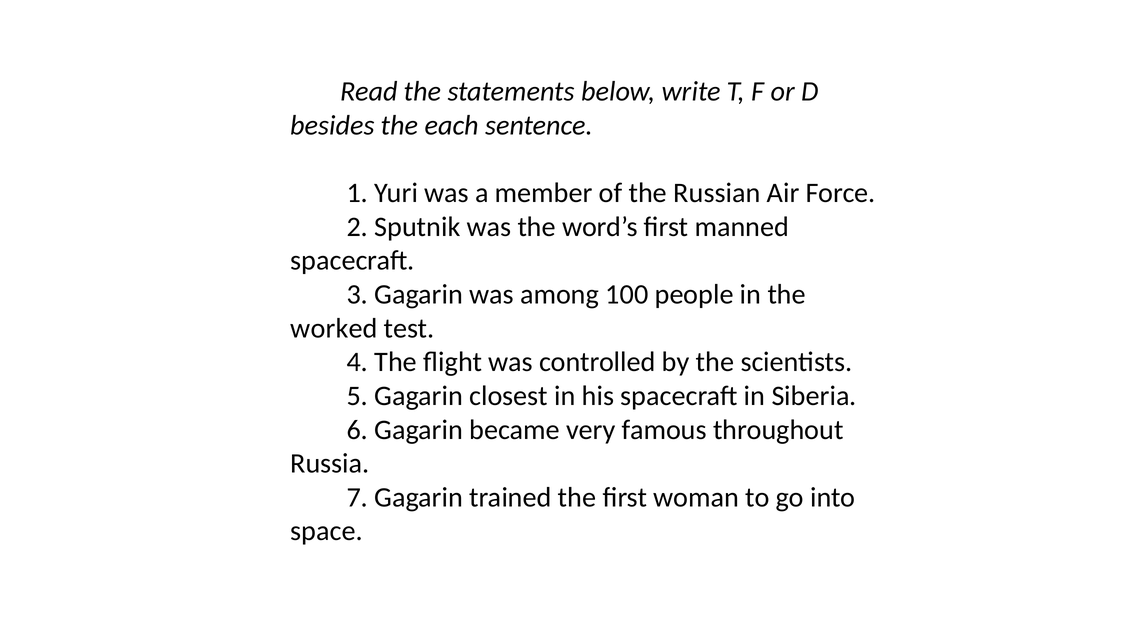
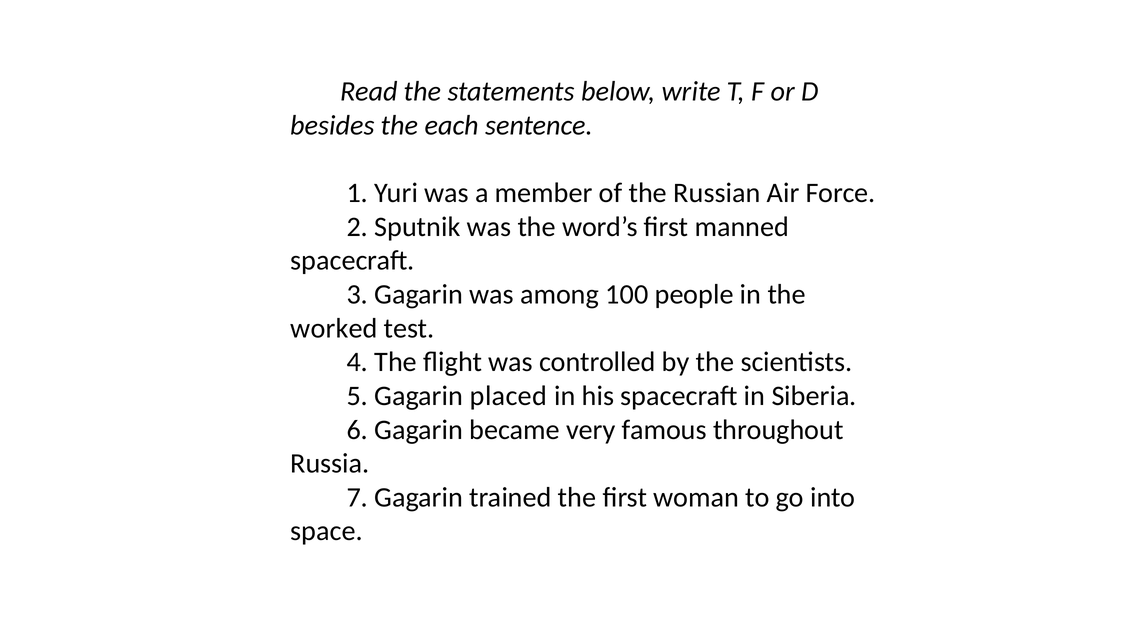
closest: closest -> placed (508, 396)
